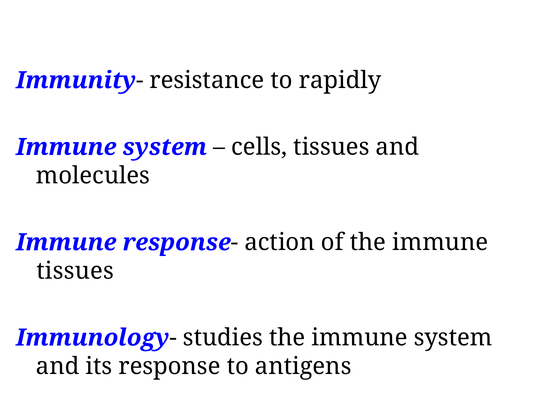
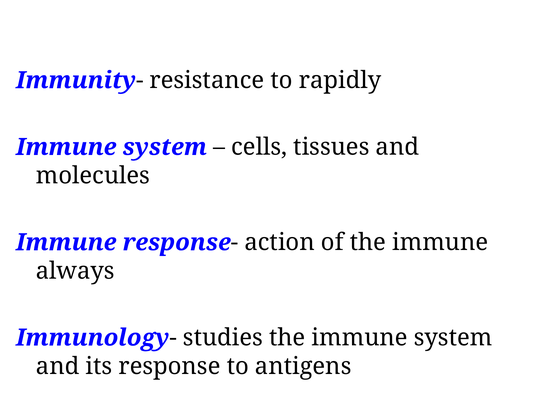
tissues: tissues -> always (75, 271)
